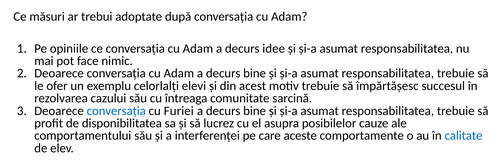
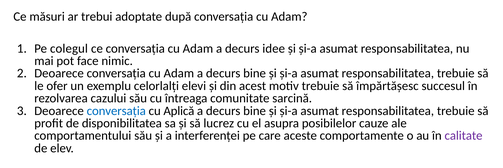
opiniile: opiniile -> colegul (69, 48)
Furiei: Furiei -> Aplică (179, 111)
calitate colour: blue -> purple (464, 135)
